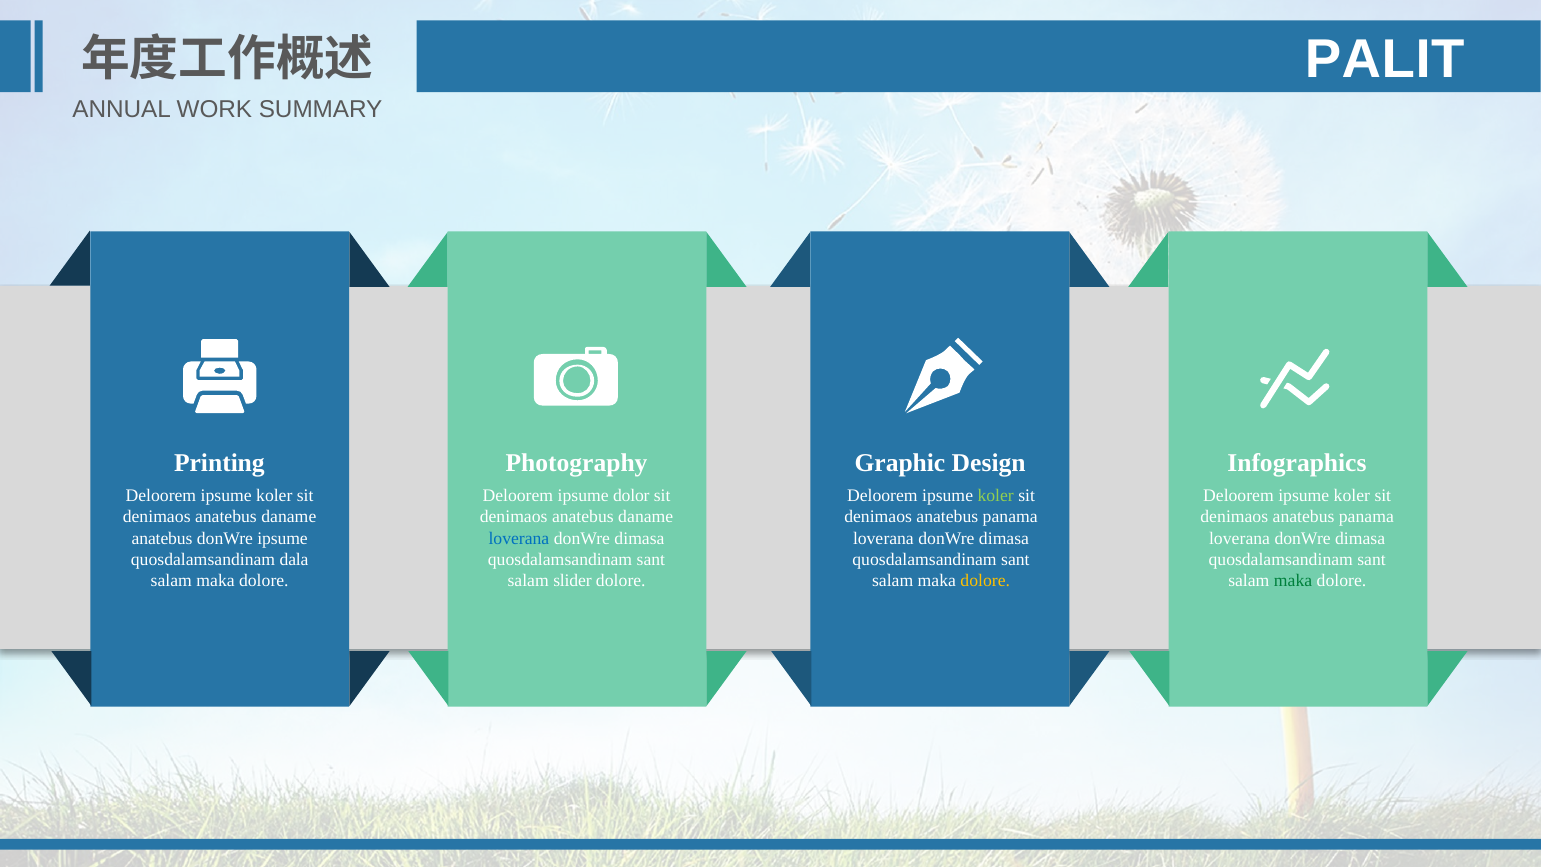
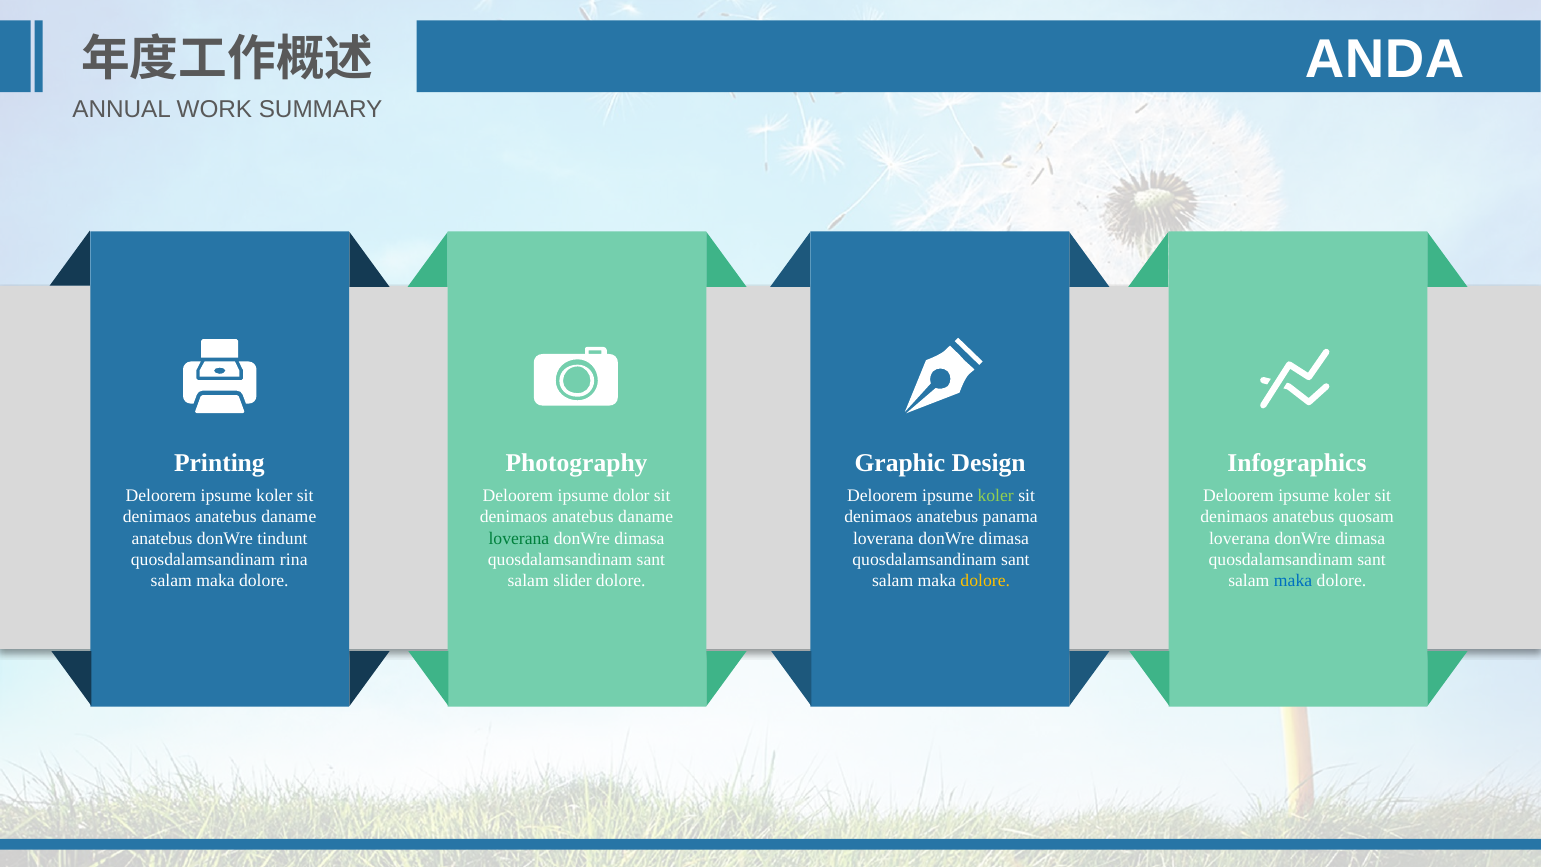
PALIT: PALIT -> ANDA (1385, 60)
panama: panama -> quosam (1366, 517)
donWre ipsume: ipsume -> tindunt (283, 538)
loverana colour: blue -> green (519, 538)
dala: dala -> rina (294, 559)
maka colour: green -> blue (1293, 580)
